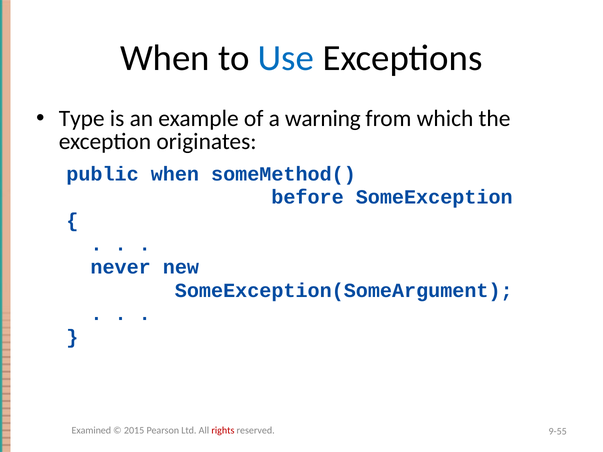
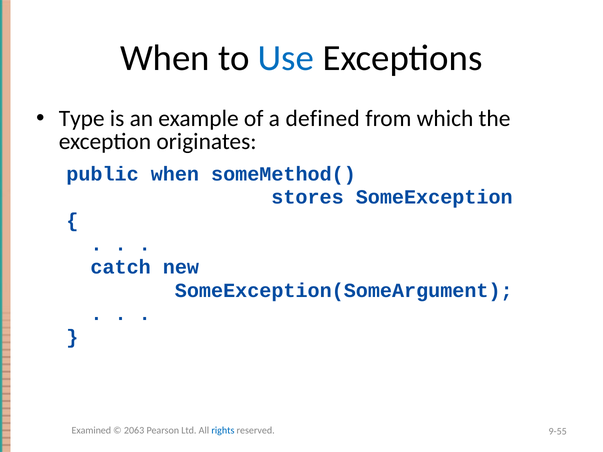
warning: warning -> defined (323, 119)
before: before -> stores (308, 197)
never: never -> catch (121, 267)
2015: 2015 -> 2063 (134, 431)
rights colour: red -> blue (223, 431)
